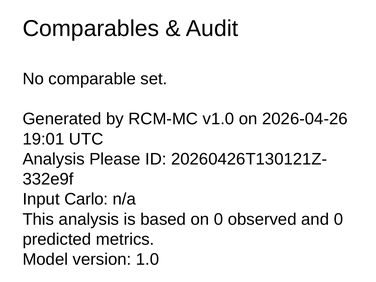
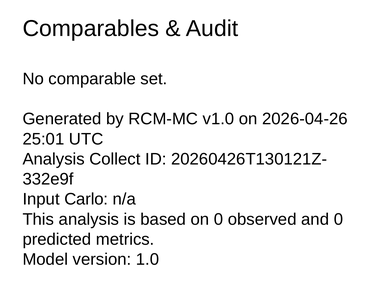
19:01: 19:01 -> 25:01 (43, 139)
Please: Please -> Collect (115, 159)
